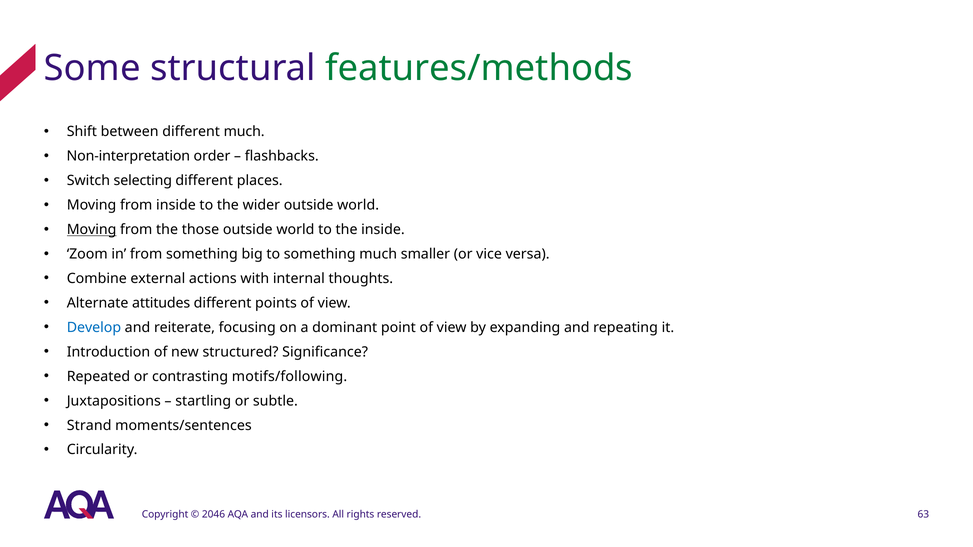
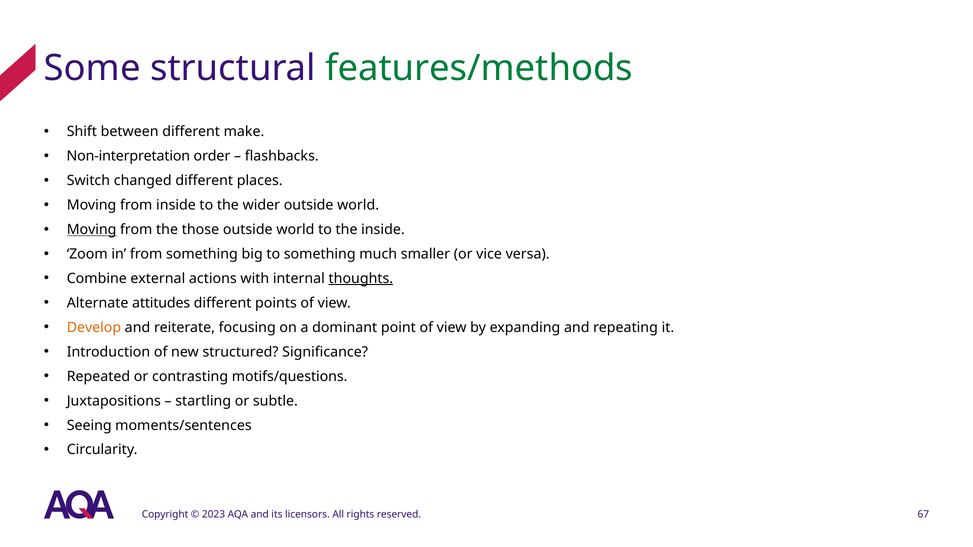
different much: much -> make (244, 132)
selecting: selecting -> changed (143, 181)
thoughts underline: none -> present (361, 279)
Develop colour: blue -> orange (94, 328)
motifs/following: motifs/following -> motifs/questions (290, 377)
Strand: Strand -> Seeing (89, 426)
2046: 2046 -> 2023 (213, 515)
63: 63 -> 67 (923, 515)
